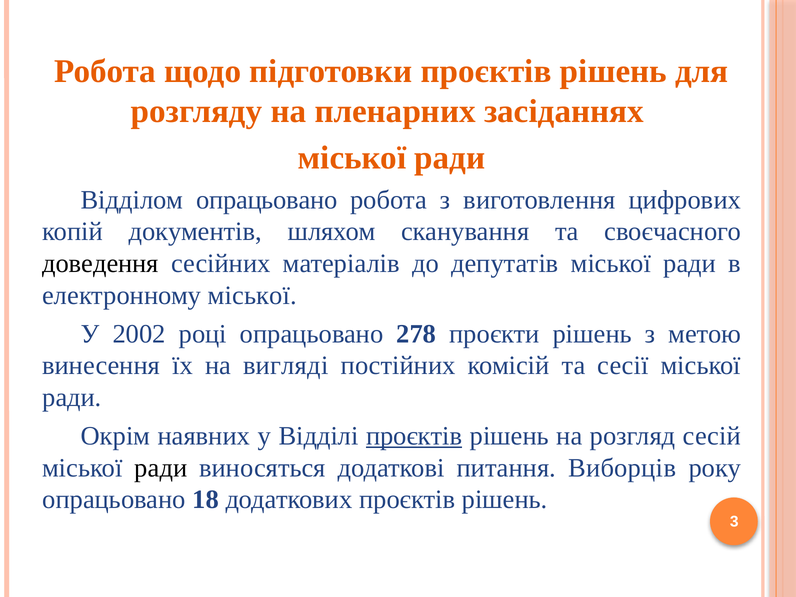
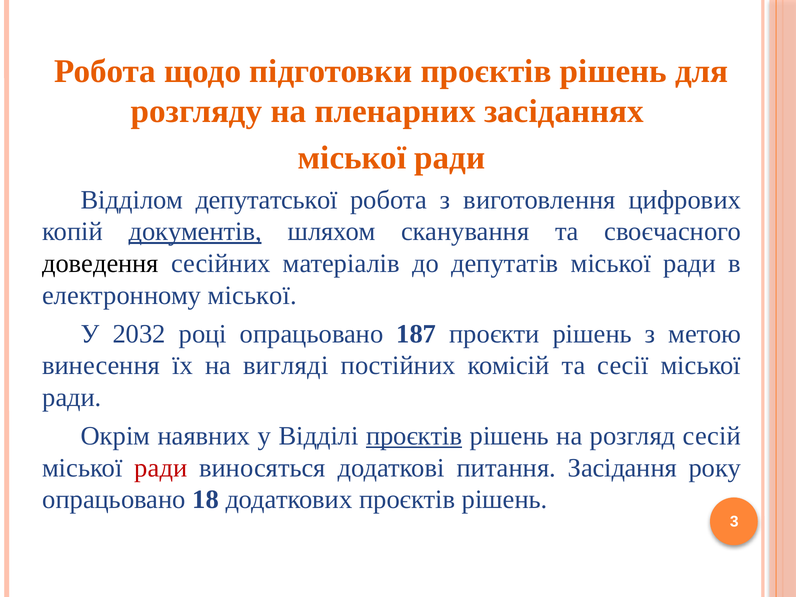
Відділом опрацьовано: опрацьовано -> депутатської (267, 200)
документів underline: none -> present (195, 232)
2002: 2002 -> 2032 (139, 334)
278: 278 -> 187 (416, 334)
ради colour: black -> red (161, 468)
Виборців: Виборців -> Засідання (622, 468)
